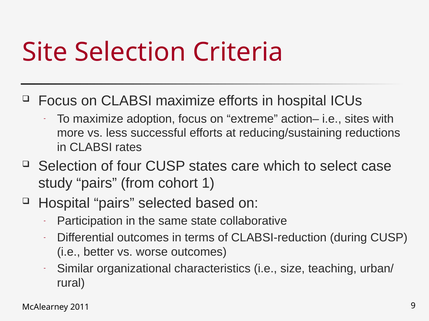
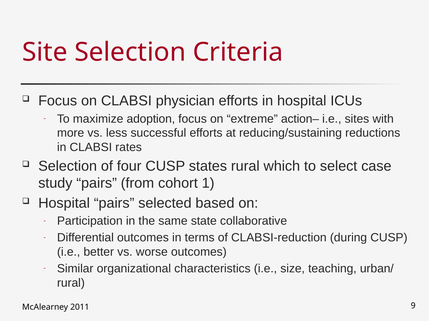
CLABSI maximize: maximize -> physician (185, 101)
states care: care -> rural (245, 166)
